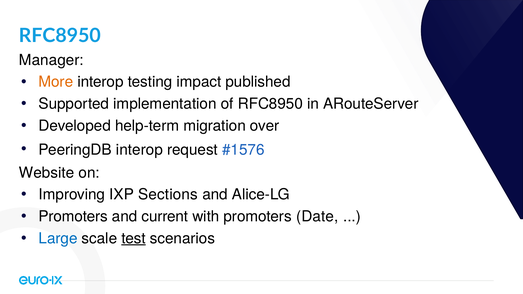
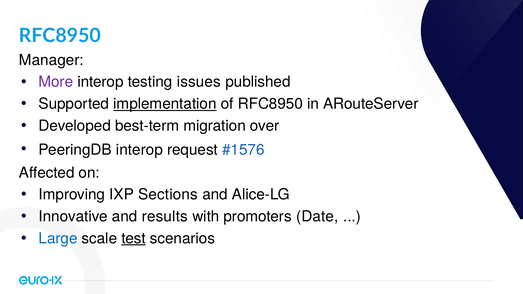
More colour: orange -> purple (56, 82)
impact: impact -> issues (199, 82)
implementation underline: none -> present (165, 104)
help-term: help-term -> best-term (147, 126)
Website: Website -> Affected (47, 173)
Promoters: Promoters -> Innovative (73, 217)
current: current -> results (165, 217)
